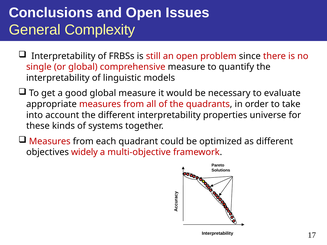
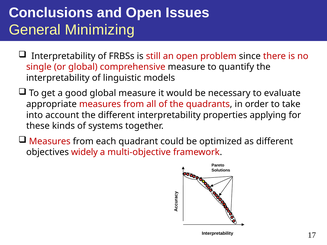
Complexity: Complexity -> Minimizing (100, 30)
universe: universe -> applying (268, 115)
